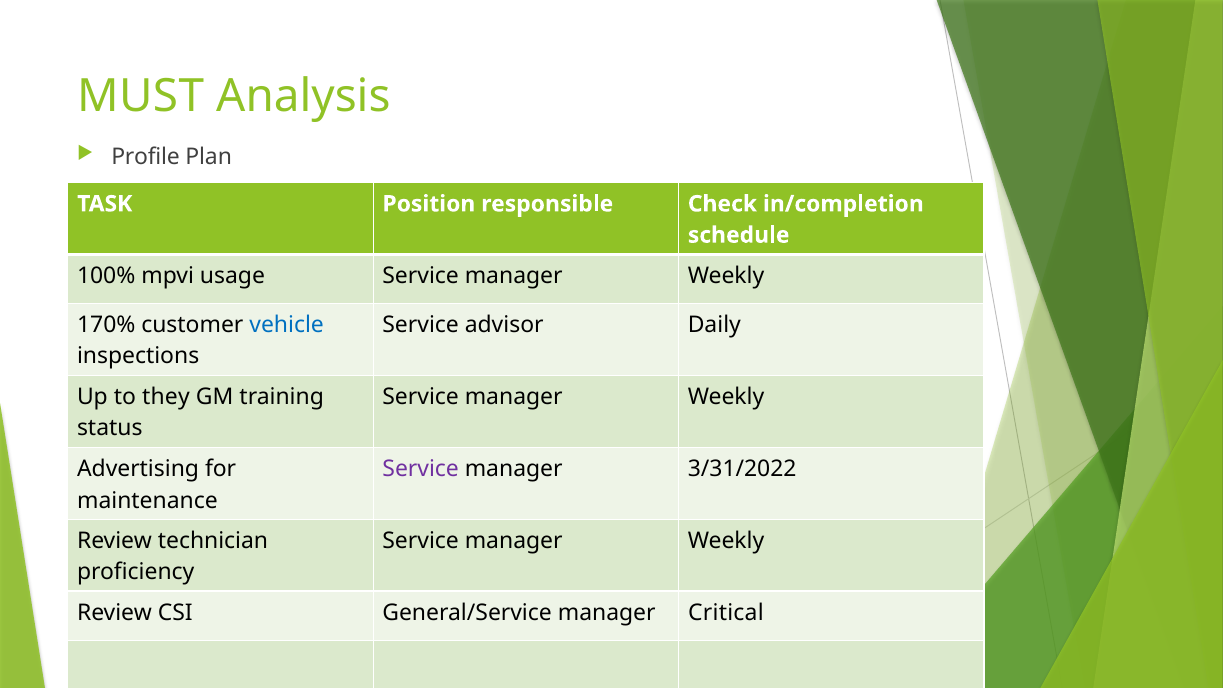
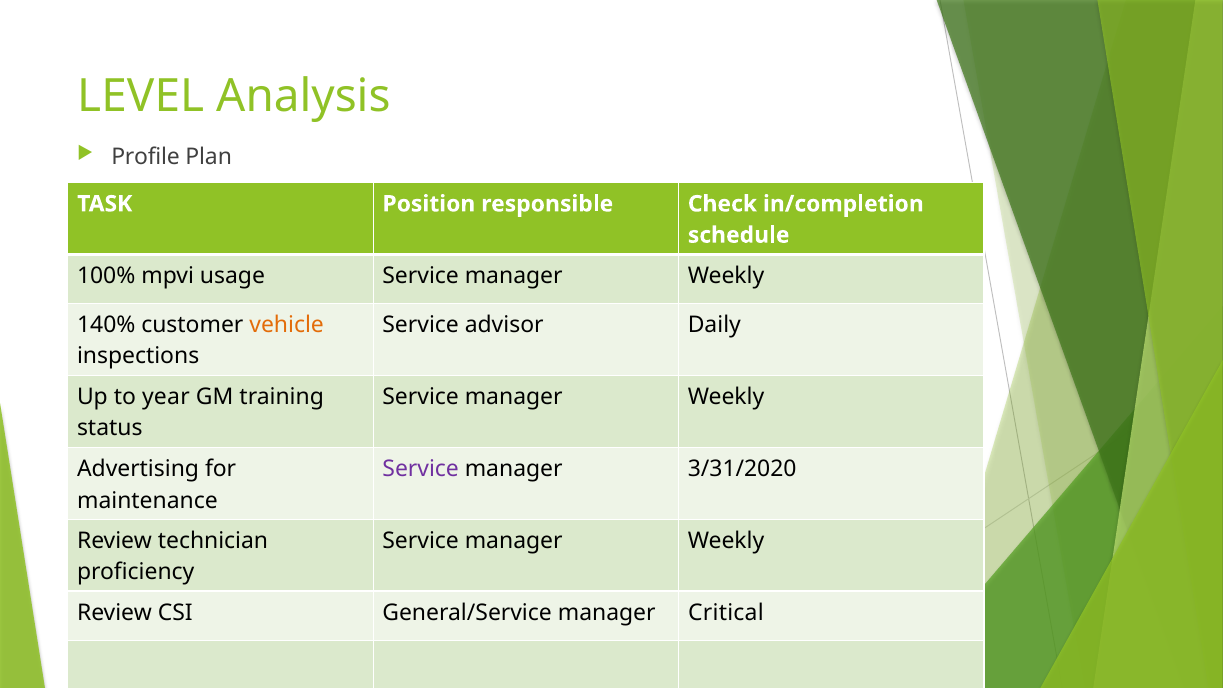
MUST: MUST -> LEVEL (141, 96)
170%: 170% -> 140% (106, 325)
vehicle colour: blue -> orange (287, 325)
they: they -> year (166, 397)
3/31/2022: 3/31/2022 -> 3/31/2020 (742, 469)
